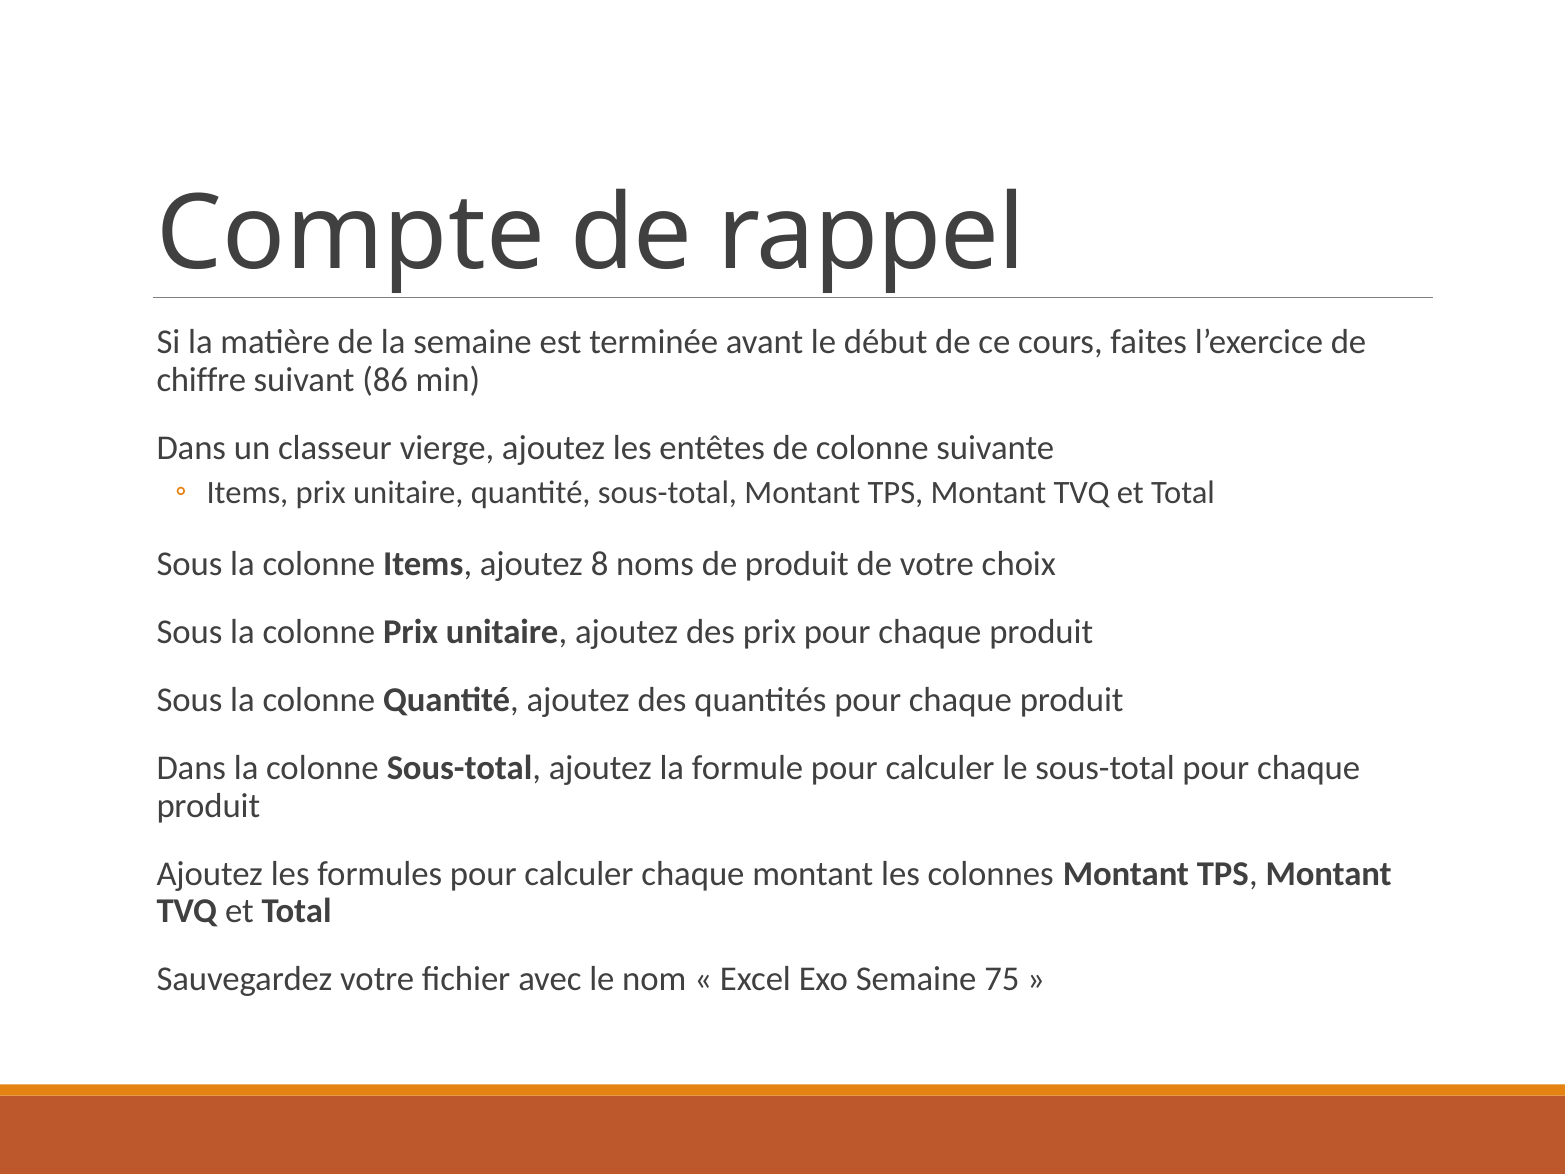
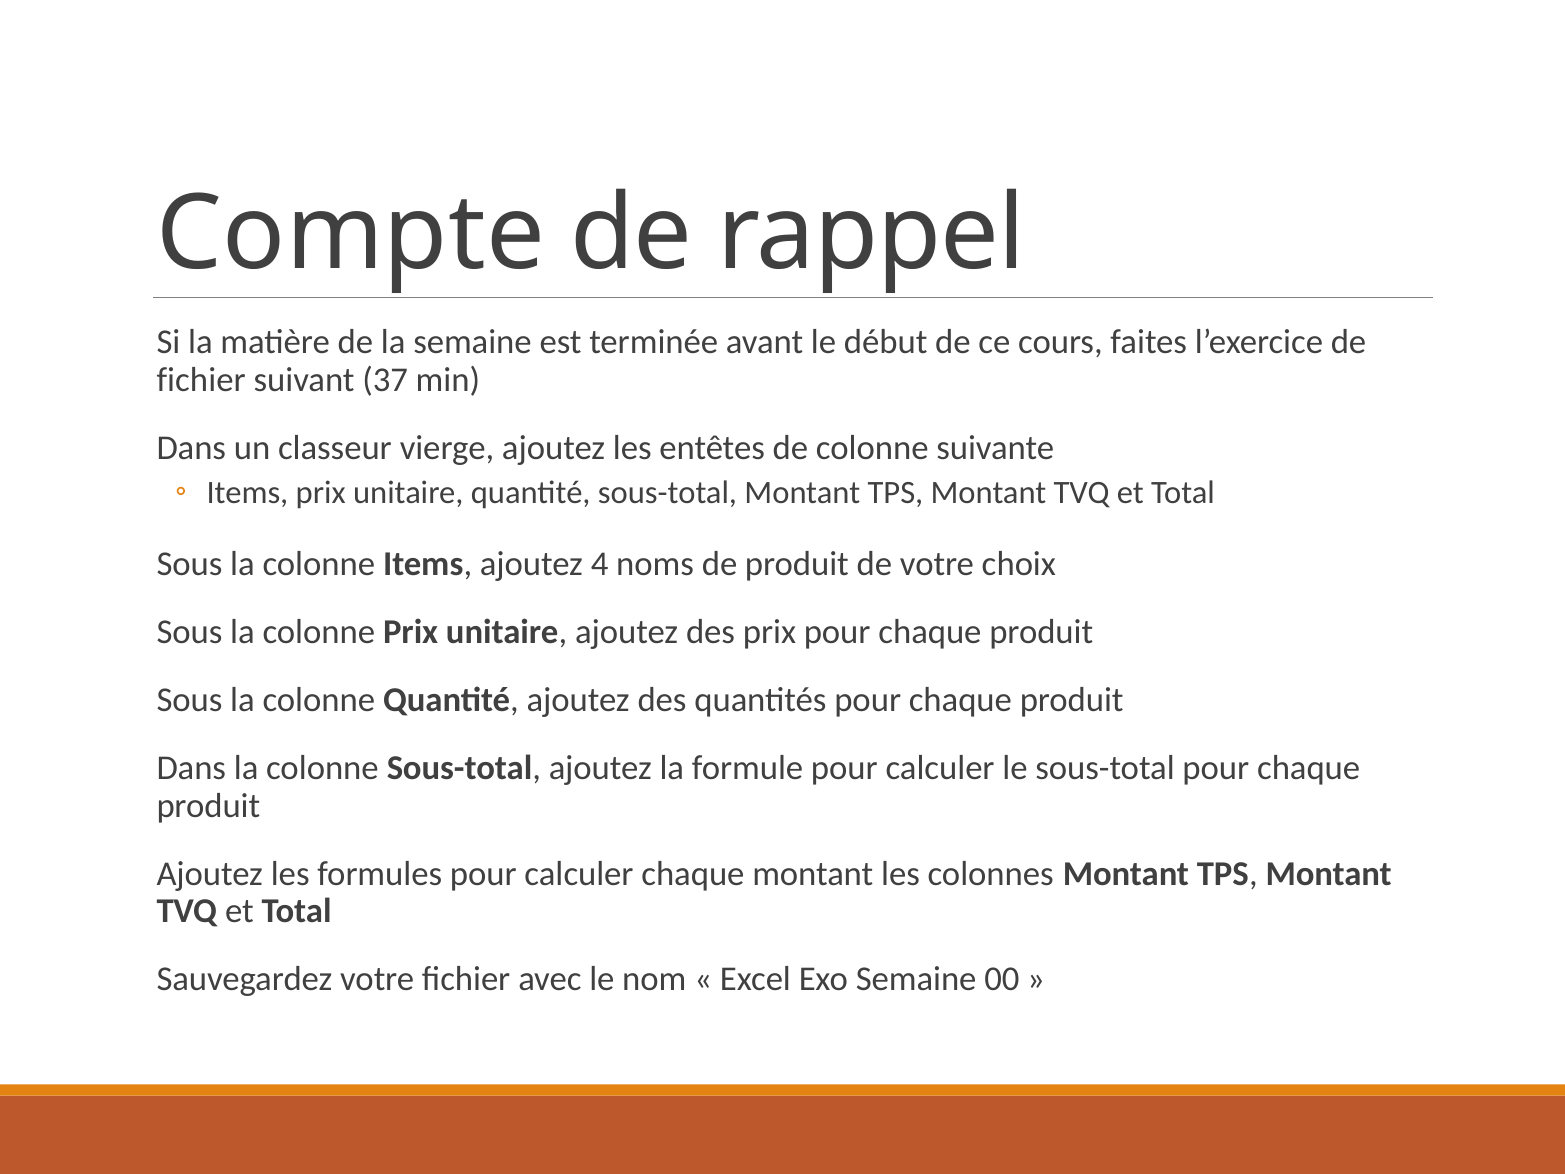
chiffre: chiffre -> fichier (201, 380)
86: 86 -> 37 (385, 380)
8: 8 -> 4 (600, 564)
75: 75 -> 00 (1002, 979)
